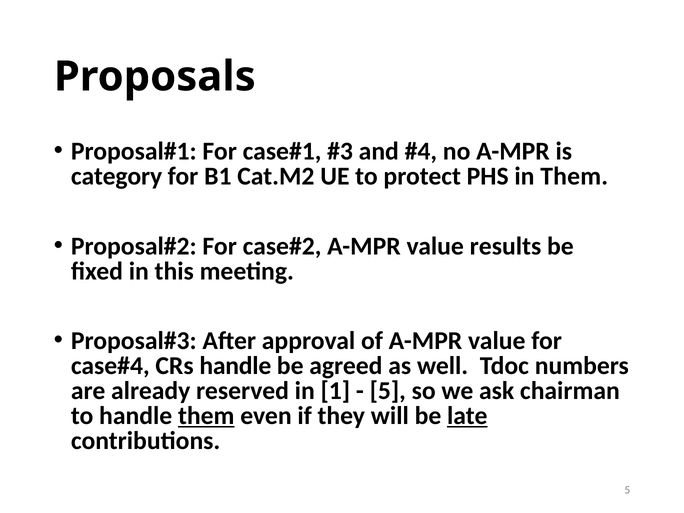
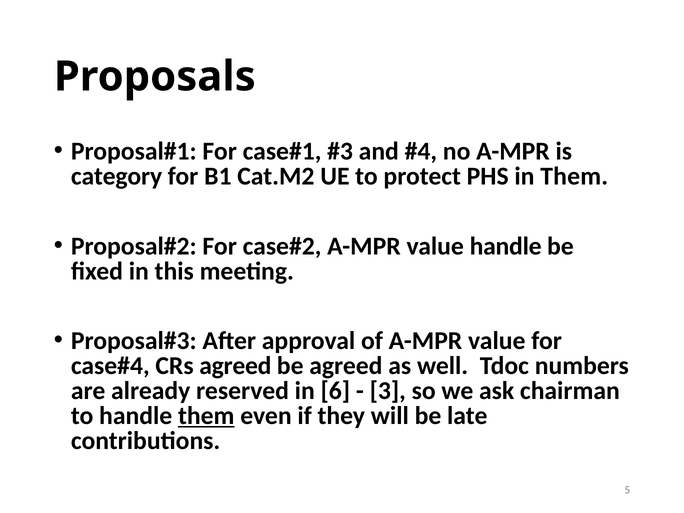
value results: results -> handle (506, 246)
CRs handle: handle -> agreed (235, 366)
1: 1 -> 6 (335, 391)
5: 5 -> 3 (388, 391)
late underline: present -> none (467, 416)
